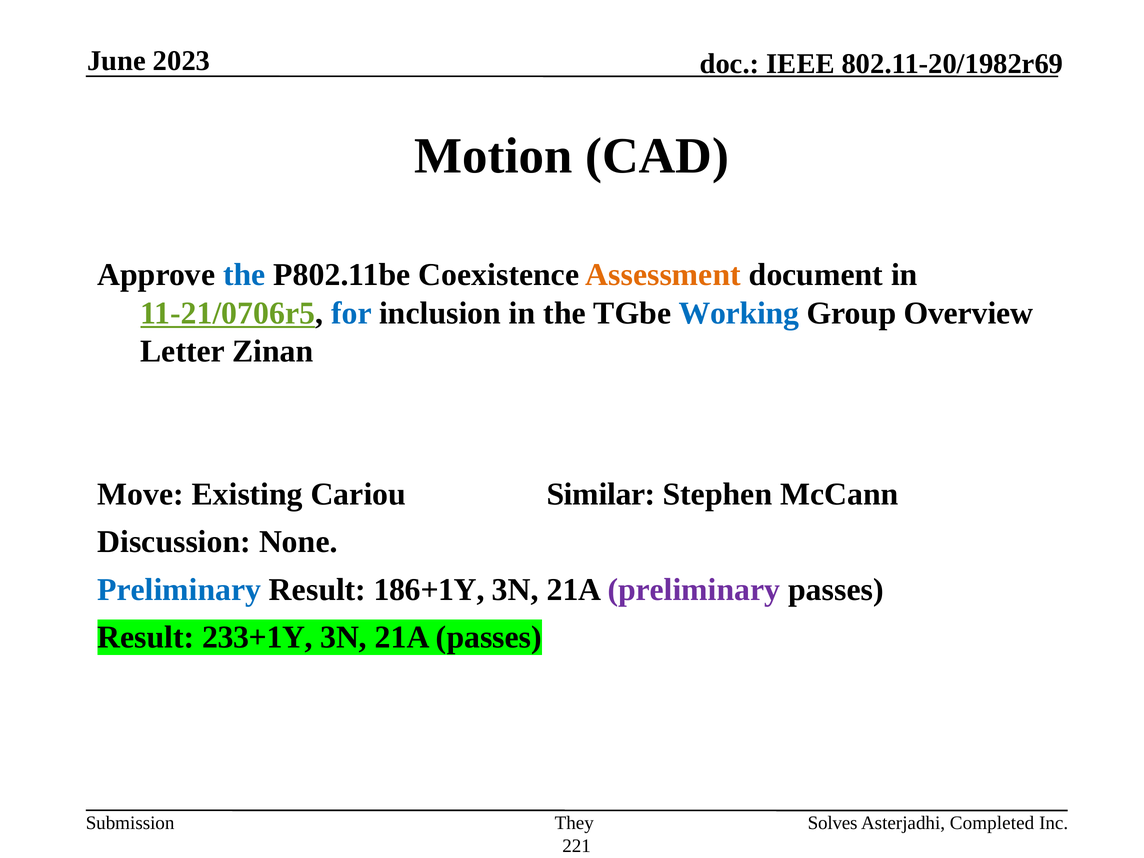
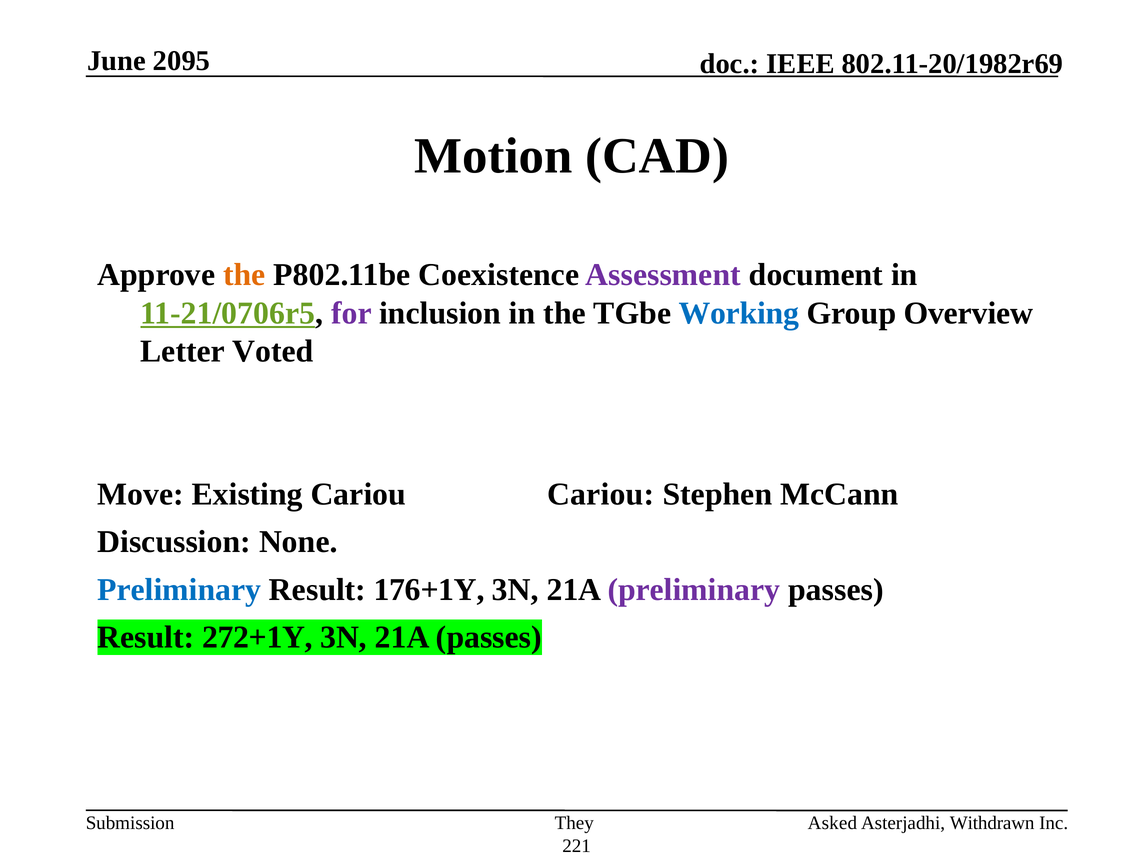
2023: 2023 -> 2095 (182, 61)
the colour: blue -> orange (244, 275)
Assessment colour: orange -> purple (663, 275)
for colour: blue -> purple (351, 313)
Zinan: Zinan -> Voted (273, 351)
Cariou Similar: Similar -> Cariou (601, 494)
186+1Y: 186+1Y -> 176+1Y (429, 590)
233+1Y: 233+1Y -> 272+1Y (257, 637)
Solves: Solves -> Asked (832, 823)
Completed: Completed -> Withdrawn (992, 823)
